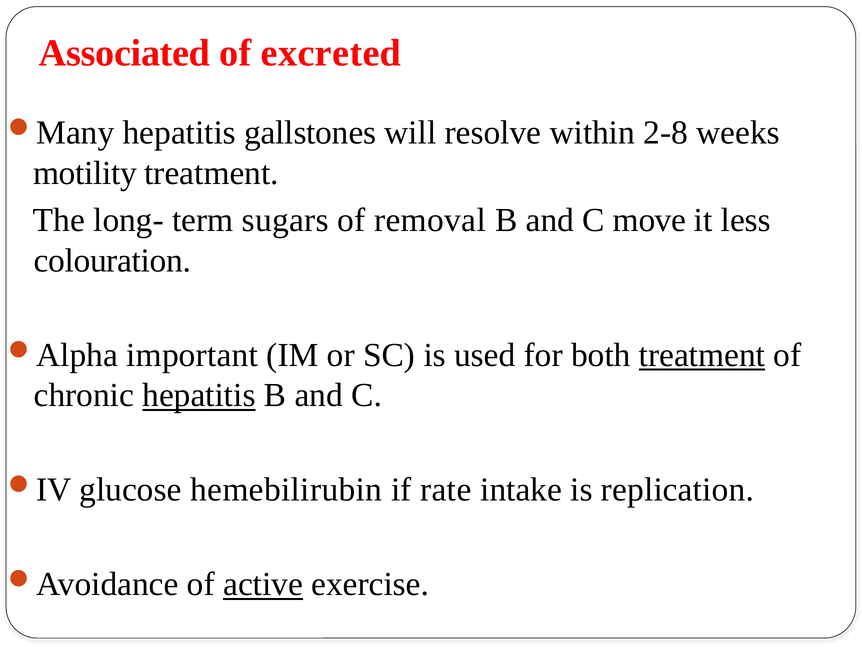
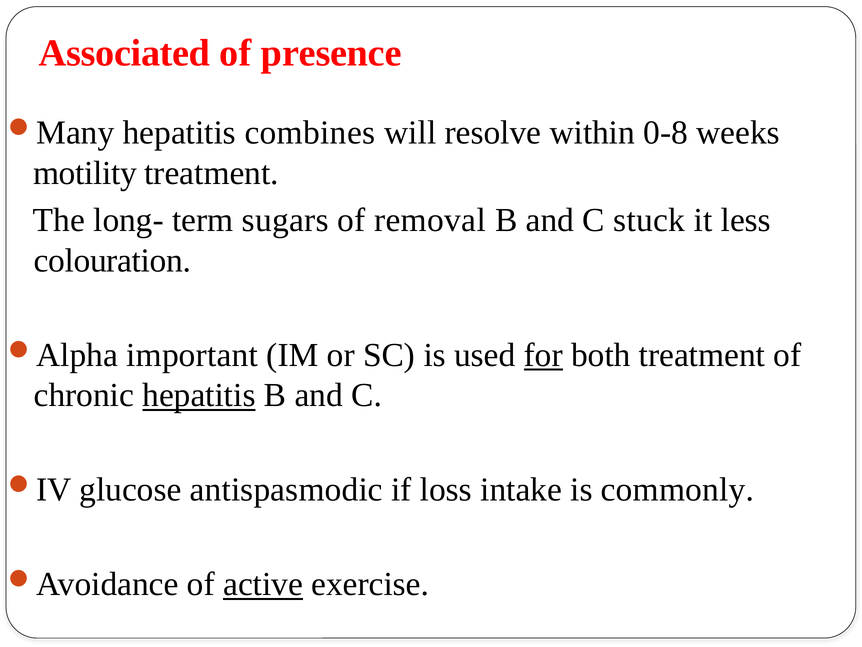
excreted: excreted -> presence (331, 53)
gallstones: gallstones -> combines (310, 133)
2-8: 2-8 -> 0-8 (666, 133)
move: move -> stuck (649, 220)
for underline: none -> present (543, 355)
treatment underline: present -> none (702, 355)
hemebilirubin: hemebilirubin -> antispasmodic (286, 490)
rate: rate -> loss (446, 490)
replication: replication -> commonly (677, 490)
